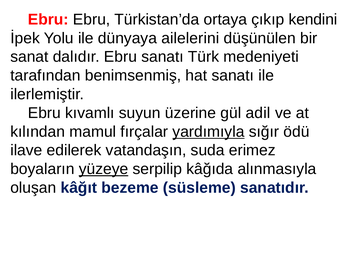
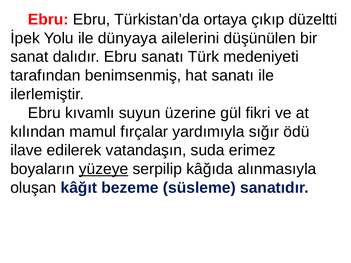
kendini: kendini -> düzeltti (313, 19)
adil: adil -> fikri (258, 113)
yardımıyla underline: present -> none (208, 132)
